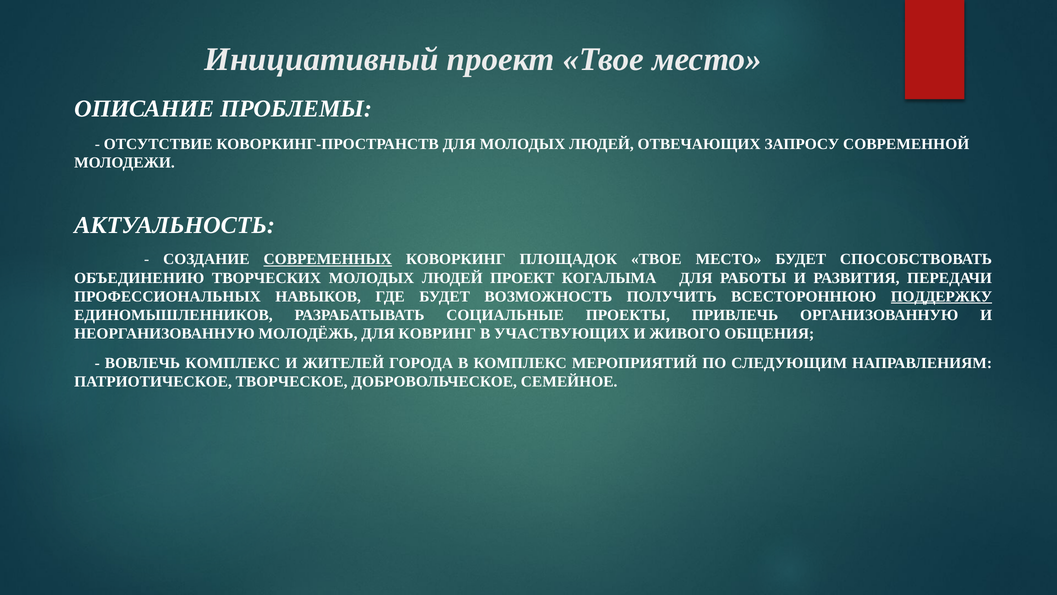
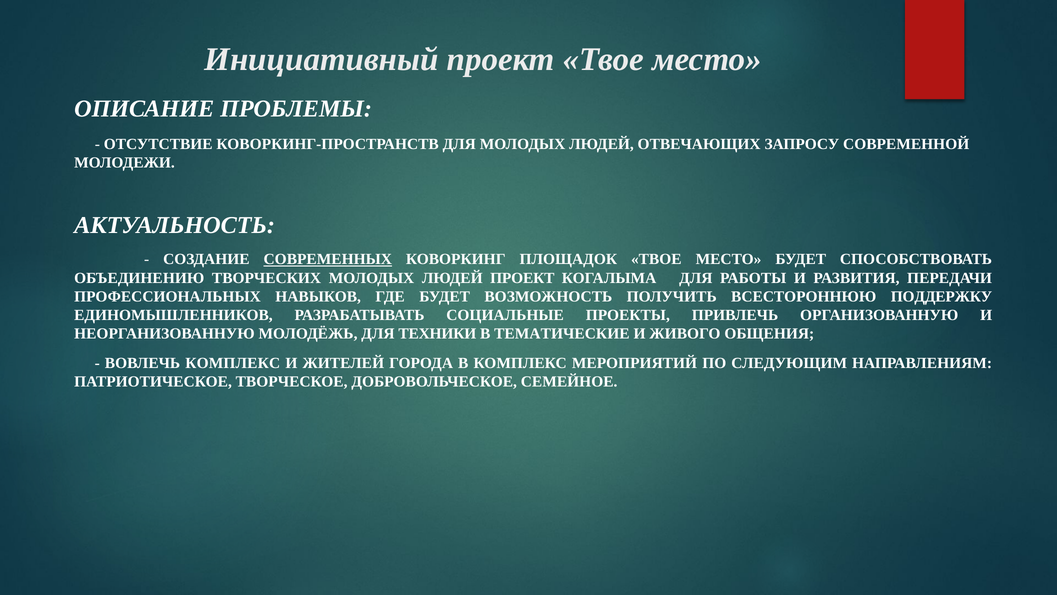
ПОДДЕРЖКУ underline: present -> none (941, 296)
КОВРИНГ: КОВРИНГ -> ТЕХНИКИ (437, 333)
УЧАСТВУЮЩИХ: УЧАСТВУЮЩИХ -> ТЕМАТИЧЕСКИЕ (562, 333)
